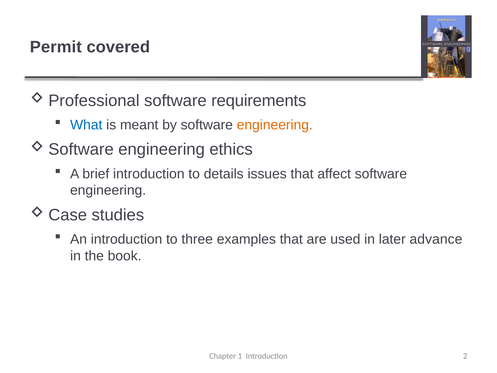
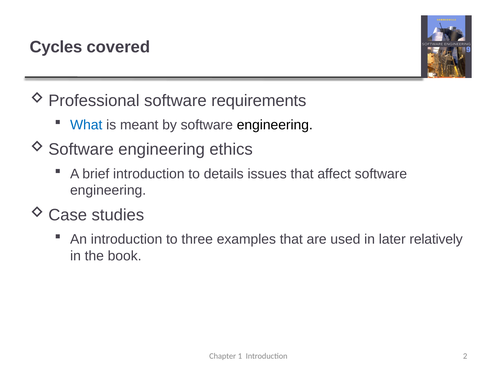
Permit: Permit -> Cycles (56, 47)
engineering colour: orange -> black (275, 125)
advance: advance -> relatively (436, 239)
